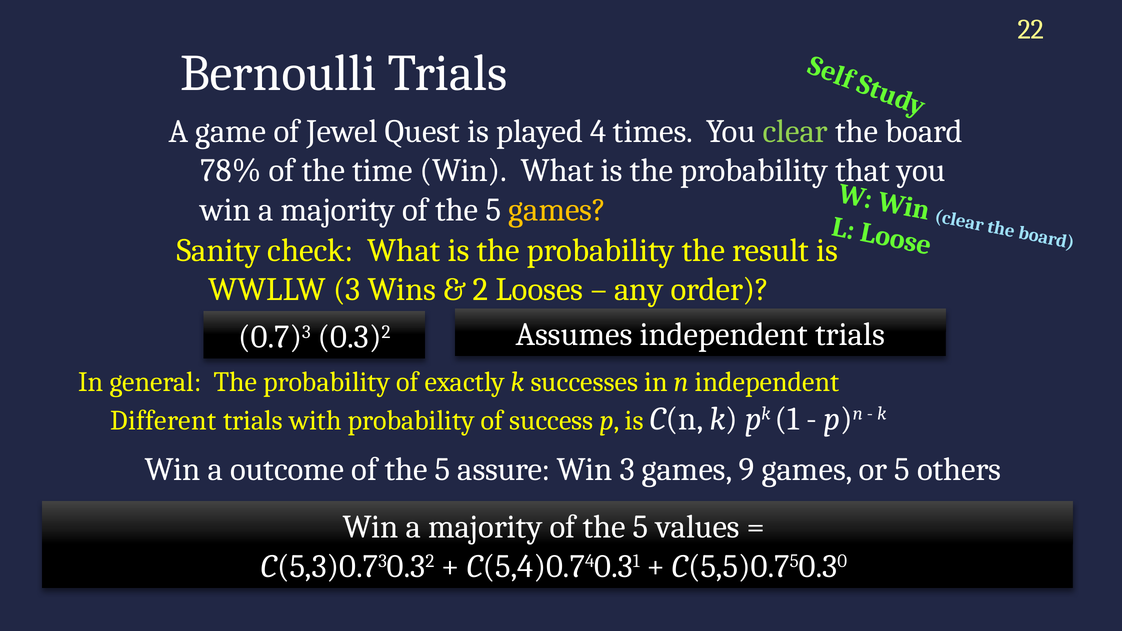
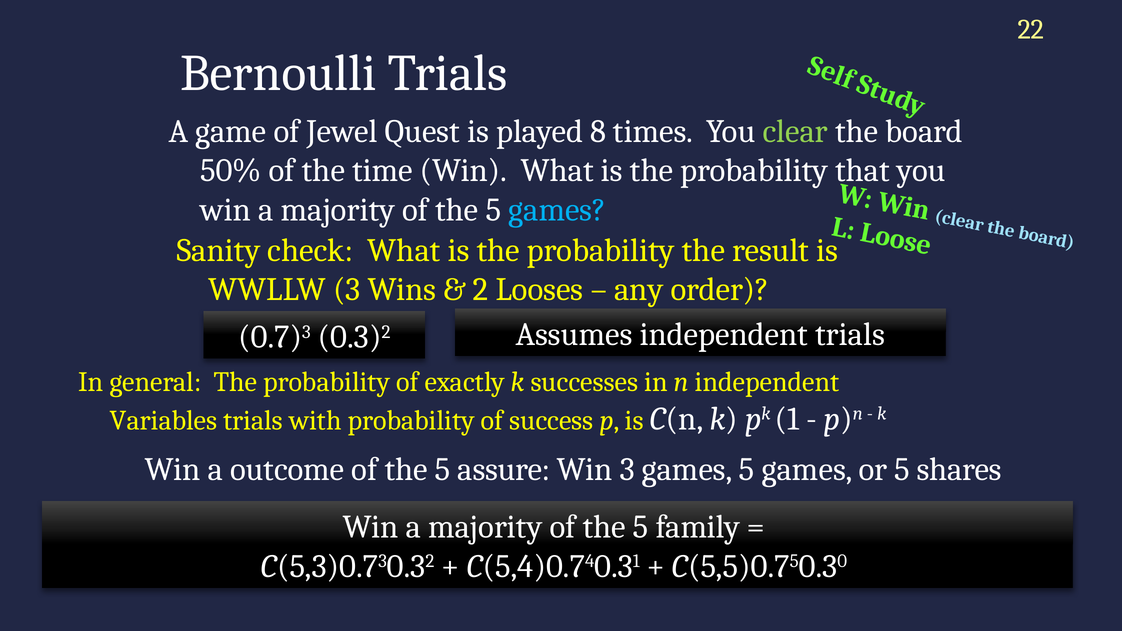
4: 4 -> 8 (598, 131)
78%: 78% -> 50% (231, 171)
games colour: yellow -> light blue (557, 210)
Different: Different -> Variables (163, 421)
games 9: 9 -> 5 (747, 470)
others: others -> shares (959, 470)
values: values -> family (698, 527)
